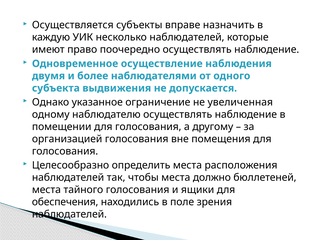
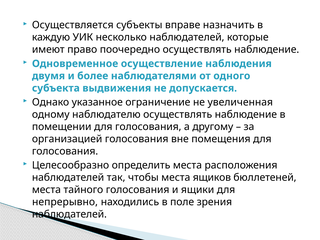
должно: должно -> ящиков (212, 178)
обеспечения: обеспечения -> непрерывно (65, 202)
